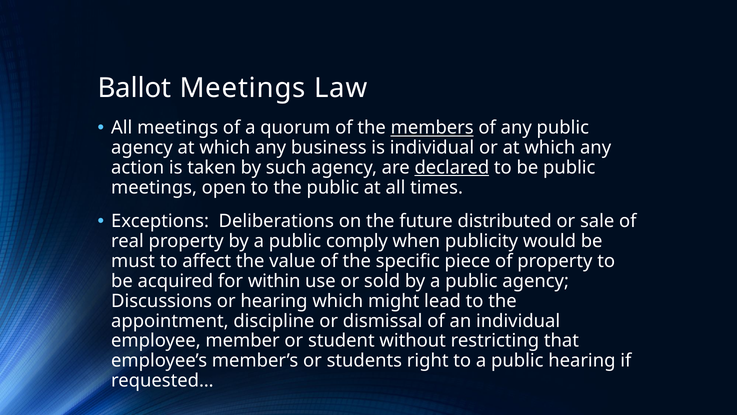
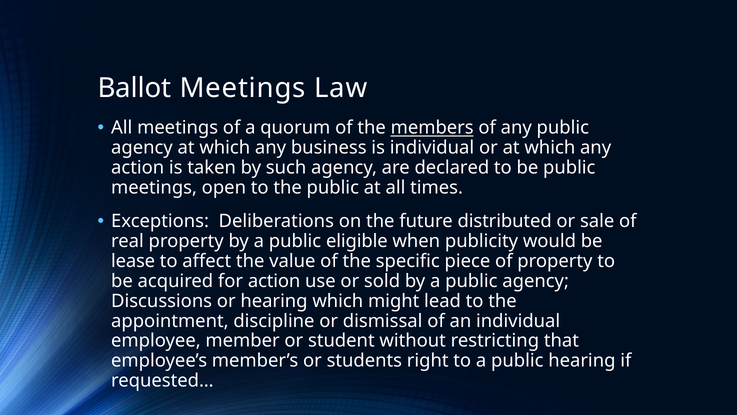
declared underline: present -> none (452, 168)
comply: comply -> eligible (357, 241)
must: must -> lease (133, 261)
for within: within -> action (274, 281)
